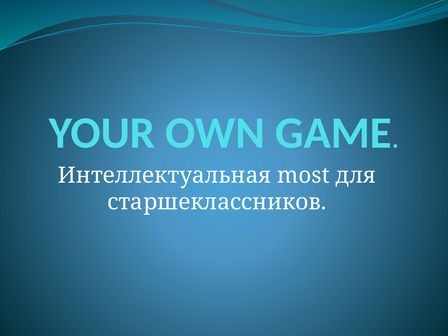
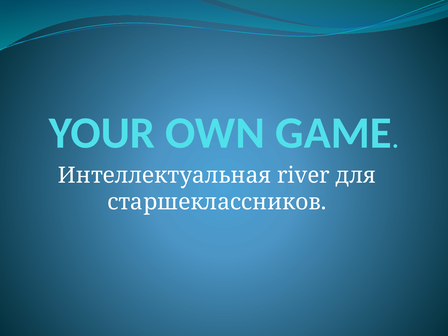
most: most -> river (303, 175)
